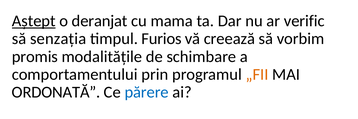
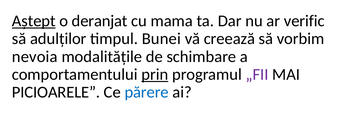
senzația: senzația -> adulților (58, 39)
Furios: Furios -> Bunei (161, 39)
promis: promis -> nevoia (35, 57)
prin underline: none -> present (155, 75)
„FII colour: orange -> purple (257, 75)
ORDONATĂ: ORDONATĂ -> PICIOARELE (56, 93)
